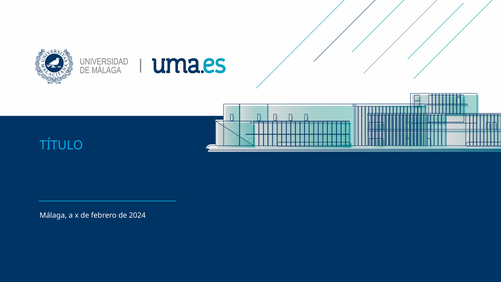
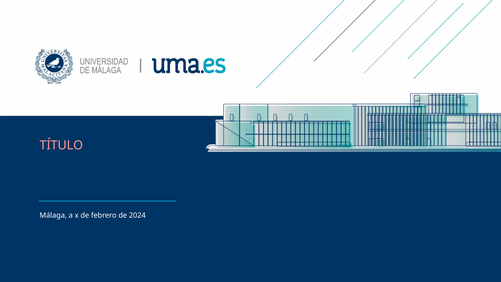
TÍTULO colour: light blue -> pink (61, 145)
